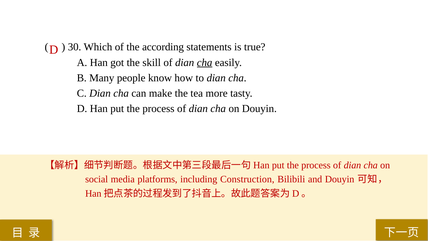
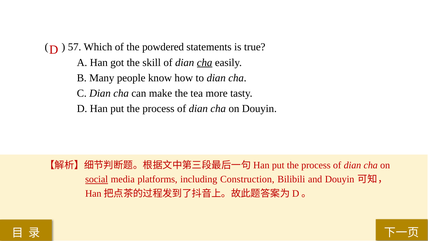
30: 30 -> 57 (75, 47)
according: according -> powdered (163, 47)
social underline: none -> present (97, 179)
